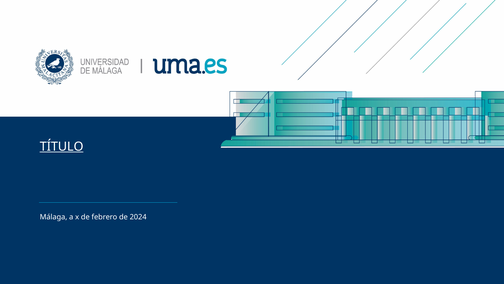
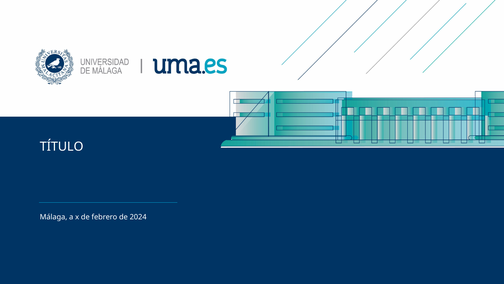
TÍTULO underline: present -> none (62, 146)
